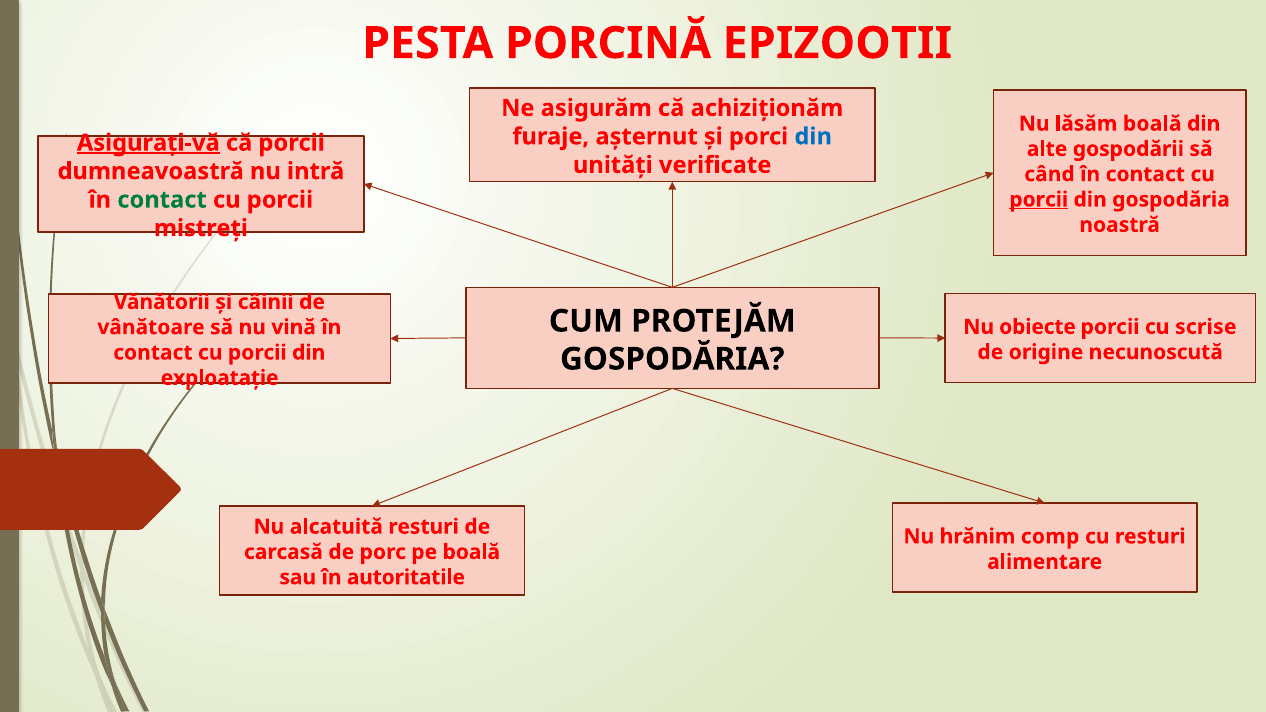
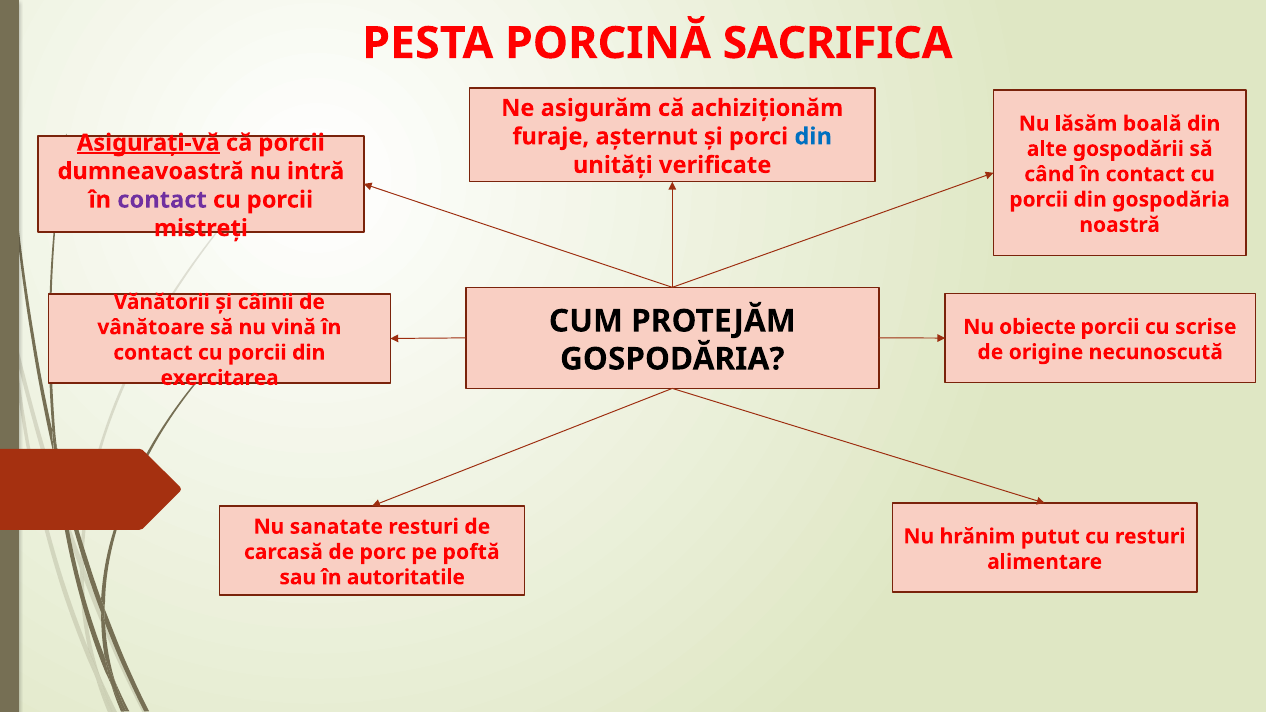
EPIZOOTII: EPIZOOTII -> SACRIFICA (838, 43)
contact colour: green -> purple (162, 200)
porcii underline: present -> none (1039, 200)
exploatație: exploatație -> exercitarea (220, 378)
alcatuită: alcatuită -> sanatate (336, 527)
comp: comp -> putut (1050, 537)
pe boală: boală -> poftă (471, 552)
